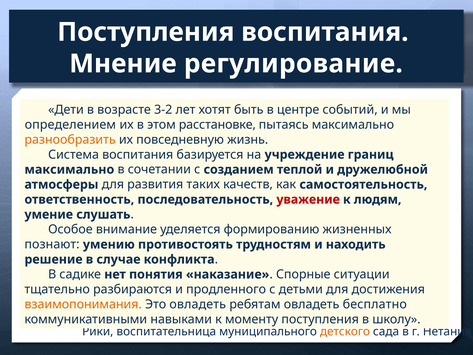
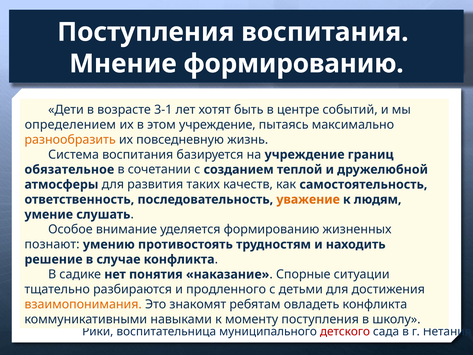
Мнение регулирование: регулирование -> формированию (294, 64)
3-2: 3-2 -> 3-1 (163, 110)
этом расстановке: расстановке -> учреждение (217, 125)
максимально: максимально -> обязательное (69, 169)
уважение colour: red -> orange (308, 199)
Это овладеть: овладеть -> знакомят (198, 304)
овладеть бесплатно: бесплатно -> конфликта (375, 304)
детского colour: orange -> red (345, 331)
